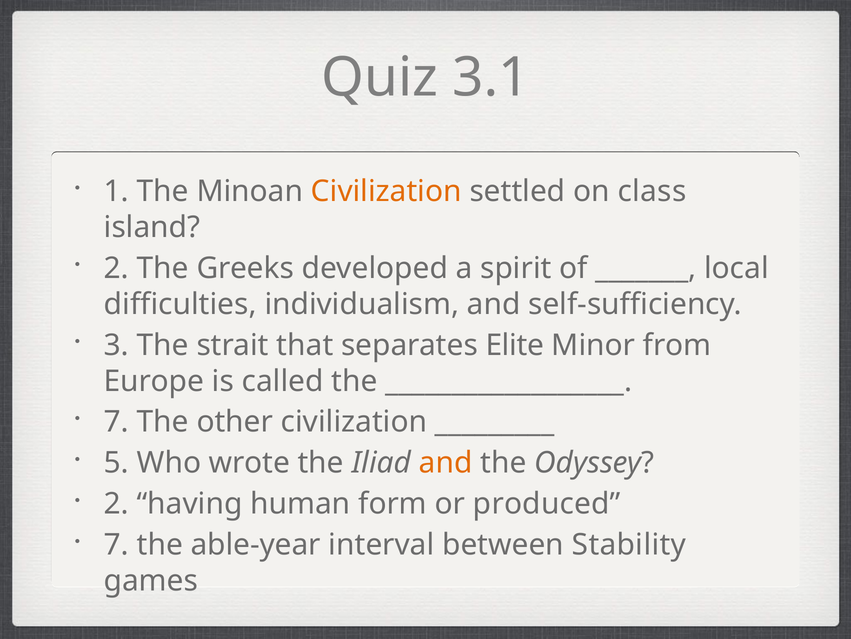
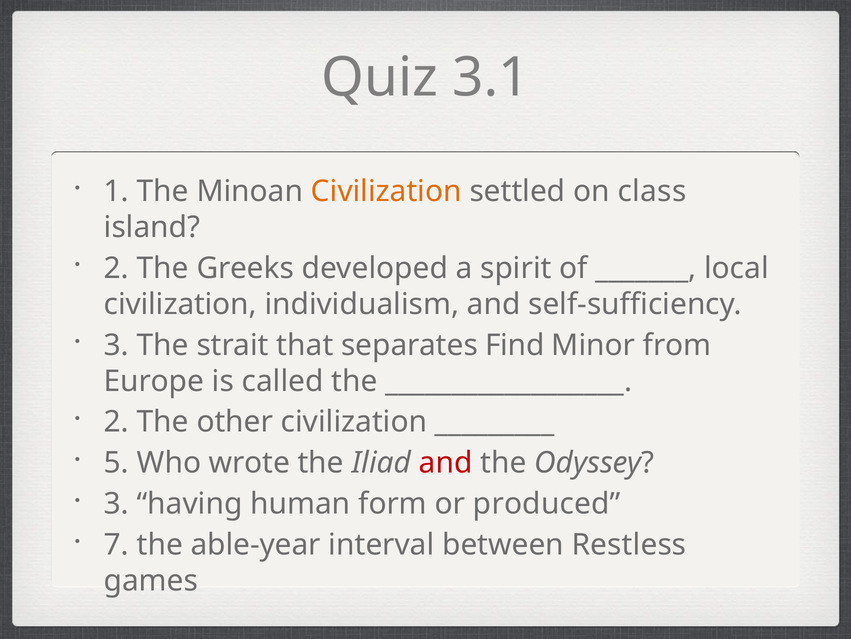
difficulties: difficulties -> civilization (180, 304)
Elite: Elite -> Find (515, 345)
7: 7 -> 2 (116, 422)
and colour: orange -> red (446, 463)
2: 2 -> 3 (116, 503)
Stability: Stability -> Restless (629, 544)
